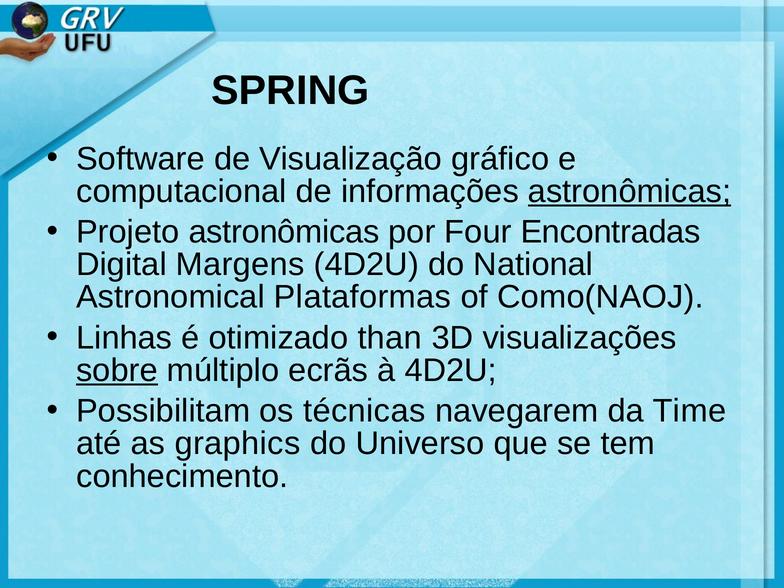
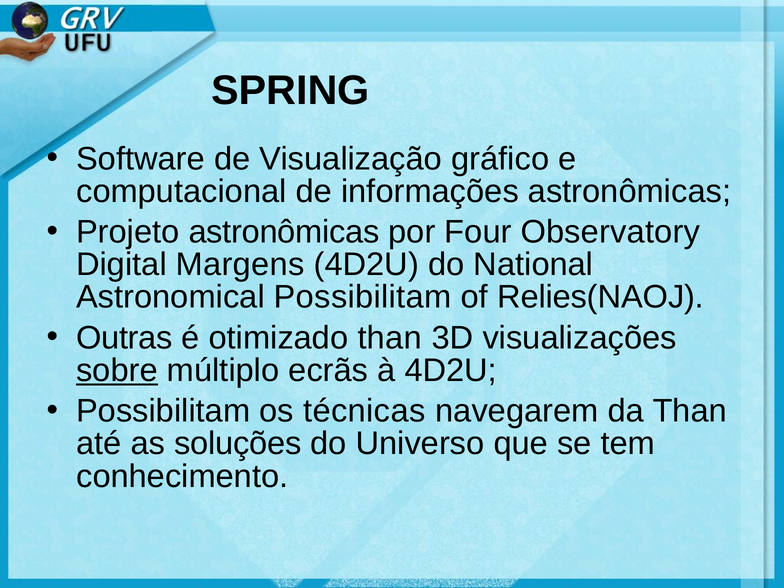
astronômicas underline: present -> none (630, 191)
Encontradas: Encontradas -> Observatory (610, 232)
Astronomical Plataformas: Plataformas -> Possibilitam (363, 297)
Como(NAOJ: Como(NAOJ -> Relies(NAOJ (601, 297)
Linhas: Linhas -> Outras (124, 338)
da Time: Time -> Than (690, 411)
graphics: graphics -> soluções (238, 444)
